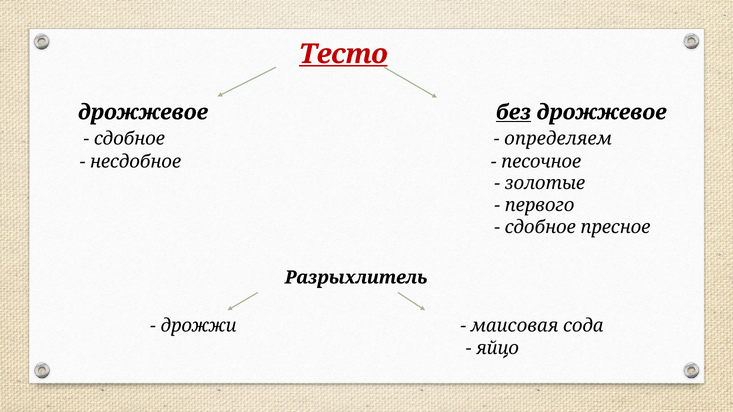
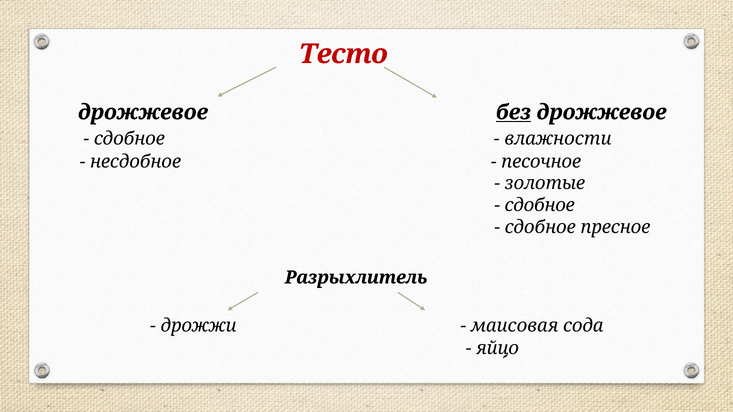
Тесто underline: present -> none (343, 54)
определяем: определяем -> влажности (558, 139)
первого: первого -> сдобное (540, 206)
